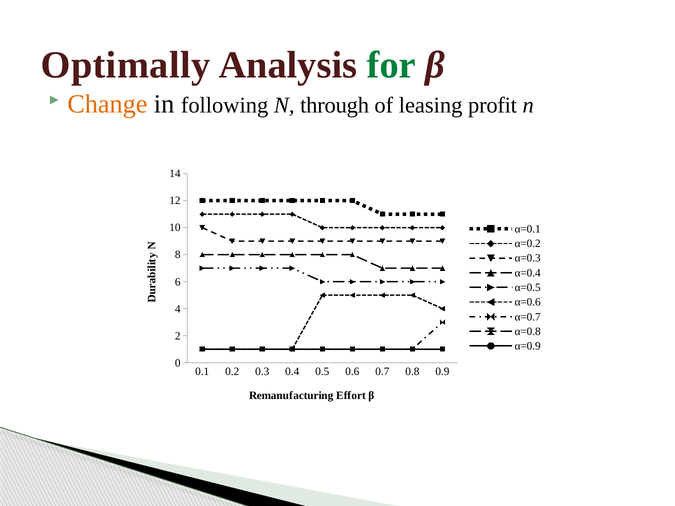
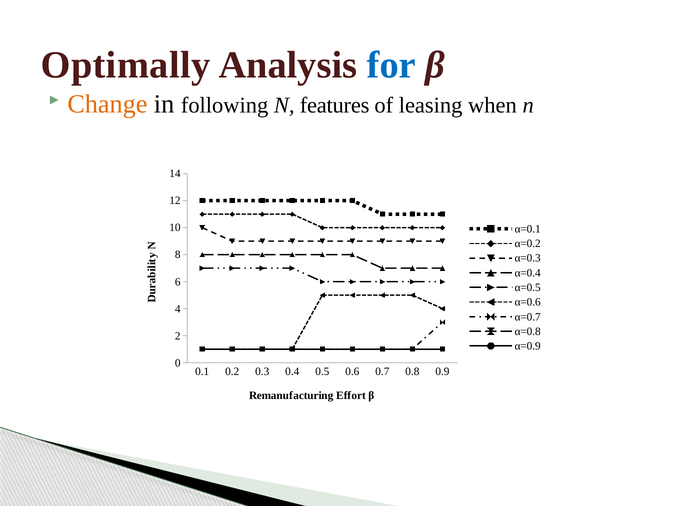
for colour: green -> blue (391, 65)
through: through -> features (335, 105)
profit: profit -> when (492, 105)
